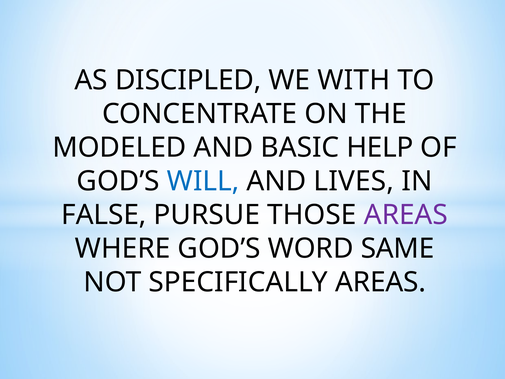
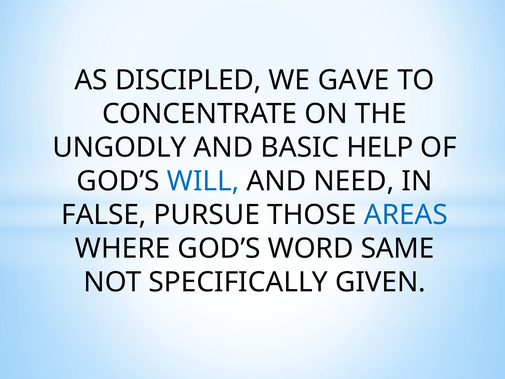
WITH: WITH -> GAVE (354, 80)
MODELED: MODELED -> UNGODLY (119, 148)
LIVES: LIVES -> NEED (354, 181)
AREAS colour: purple -> blue (406, 215)
SPECIFICALLY AREAS: AREAS -> GIVEN (380, 282)
